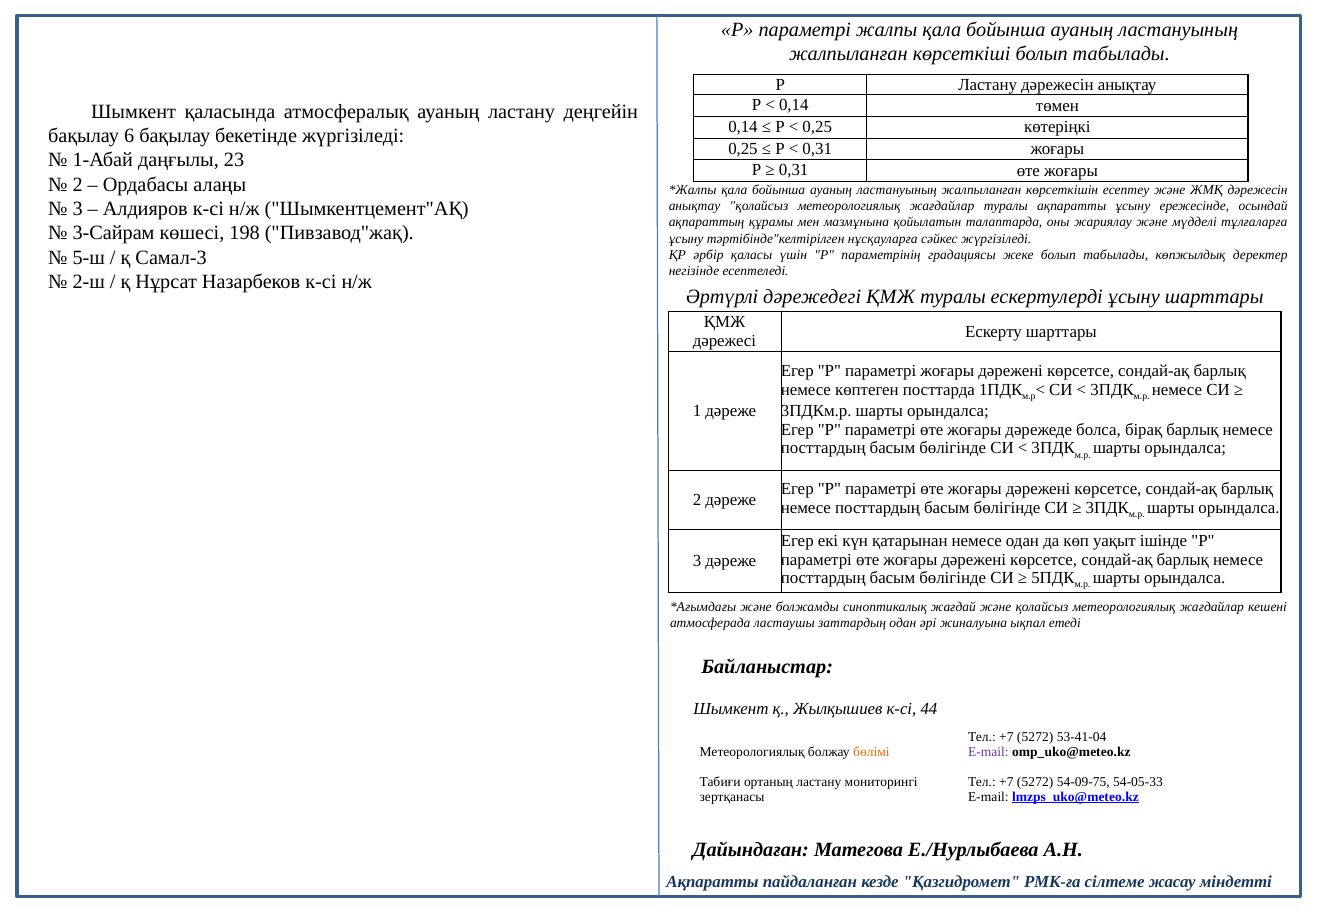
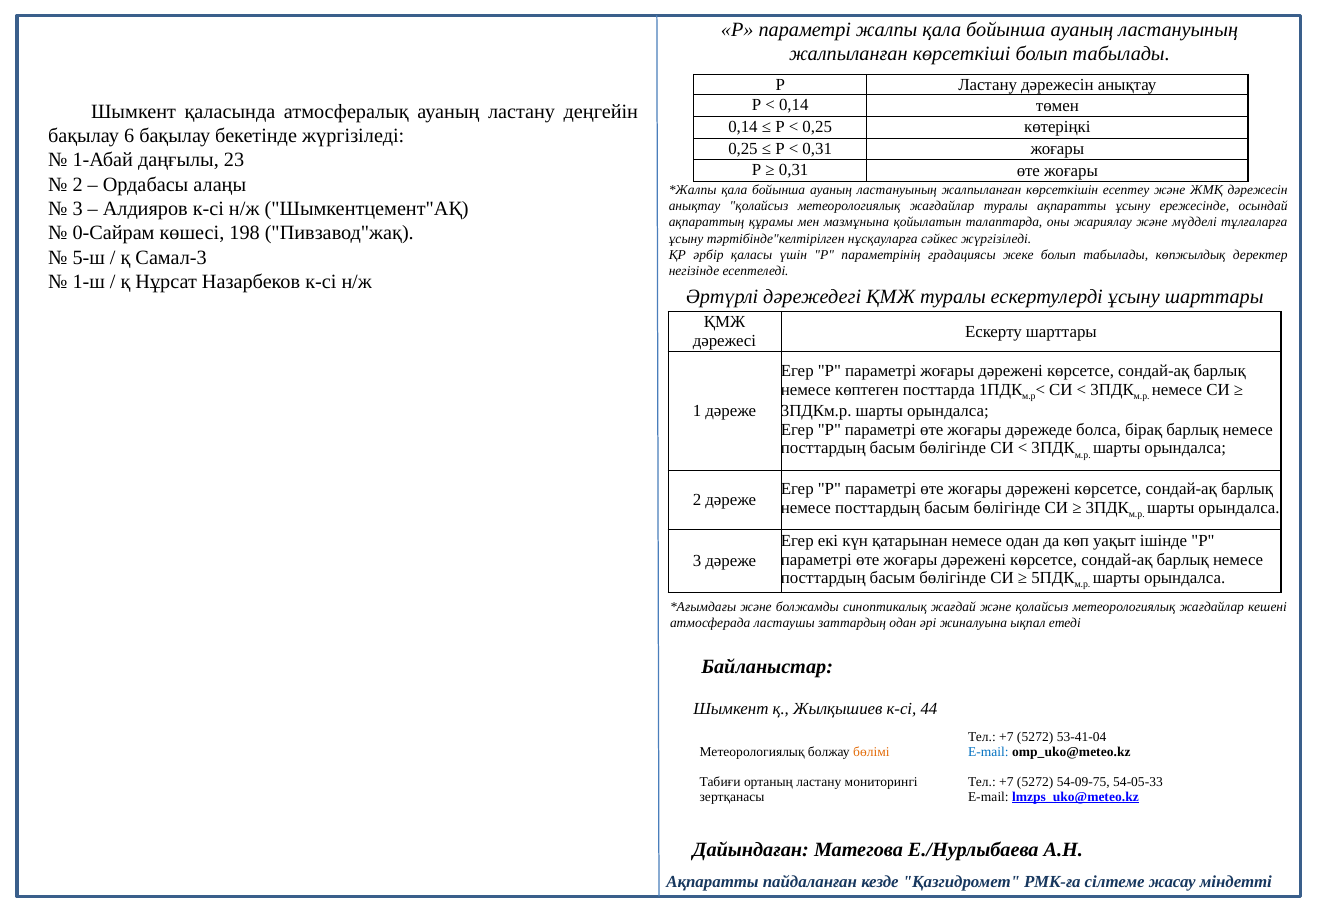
3-Сайрам: 3-Сайрам -> 0-Сайрам (114, 233)
2-ш: 2-ш -> 1-ш (89, 282)
E-mail colour: purple -> blue (988, 752)
